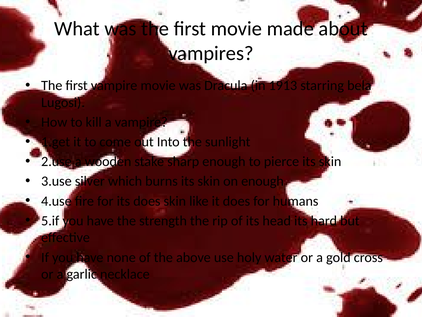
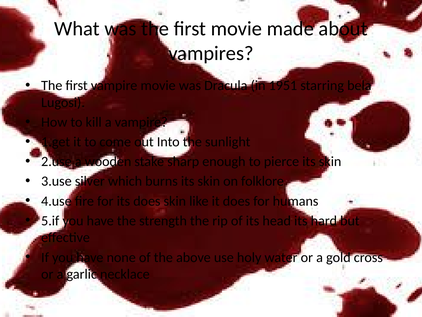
1913: 1913 -> 1951 (283, 85)
on enough: enough -> folklore (262, 181)
